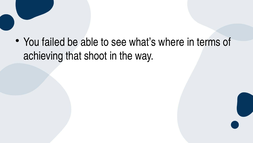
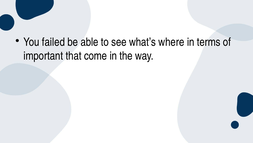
achieving: achieving -> important (43, 56)
shoot: shoot -> come (96, 56)
